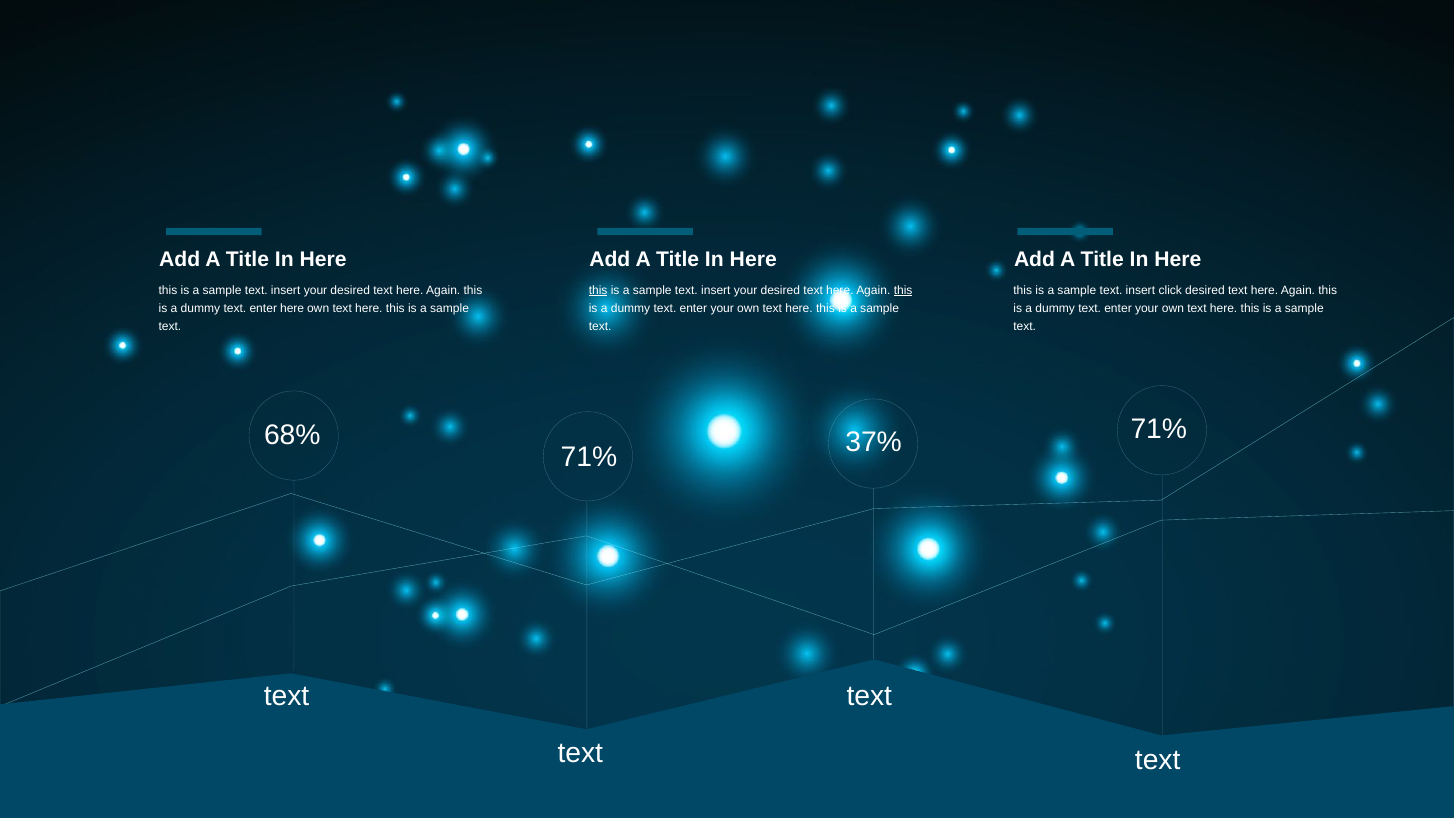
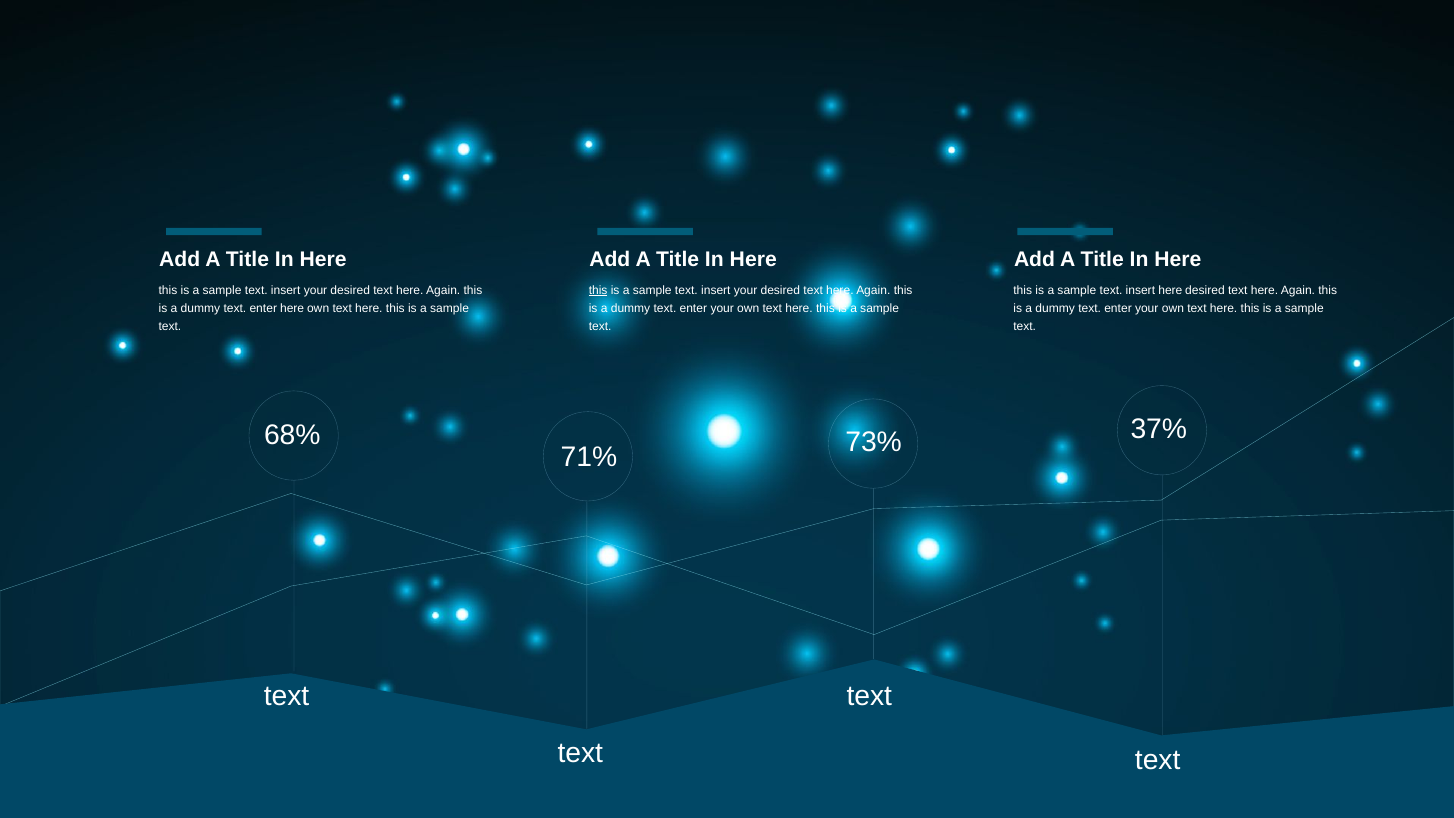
this underline: present -> none (903, 290)
insert click: click -> here (1170, 290)
71%: 71% -> 37% (1159, 429)
37%: 37% -> 73% (874, 442)
